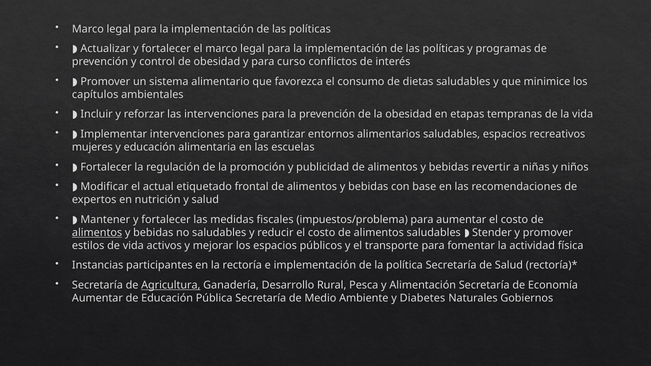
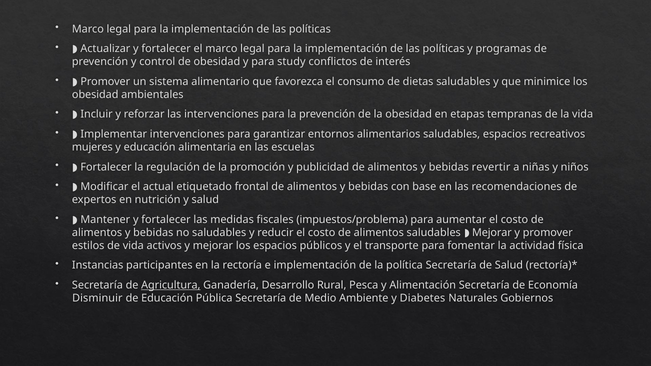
curso: curso -> study (291, 62)
capítulos: capítulos -> obesidad (95, 95)
alimentos underline: present -> none (97, 233)
saludables Stender: Stender -> Mejorar (492, 233)
Aumentar: Aumentar -> Disminuir (97, 298)
